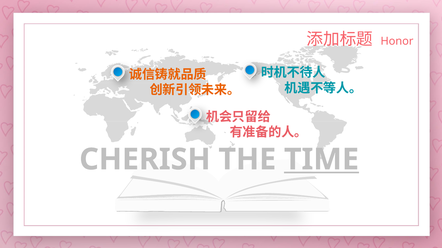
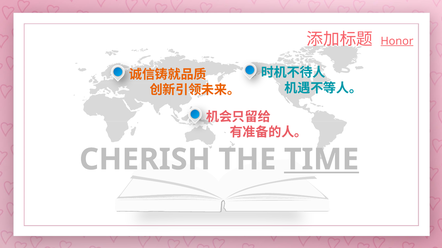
Honor underline: none -> present (397, 41)
